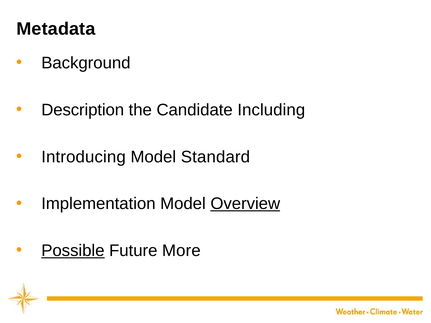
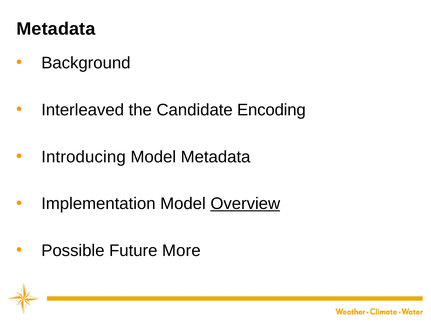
Description: Description -> Interleaved (83, 110)
Including: Including -> Encoding (271, 110)
Model Standard: Standard -> Metadata (216, 157)
Possible underline: present -> none (73, 251)
